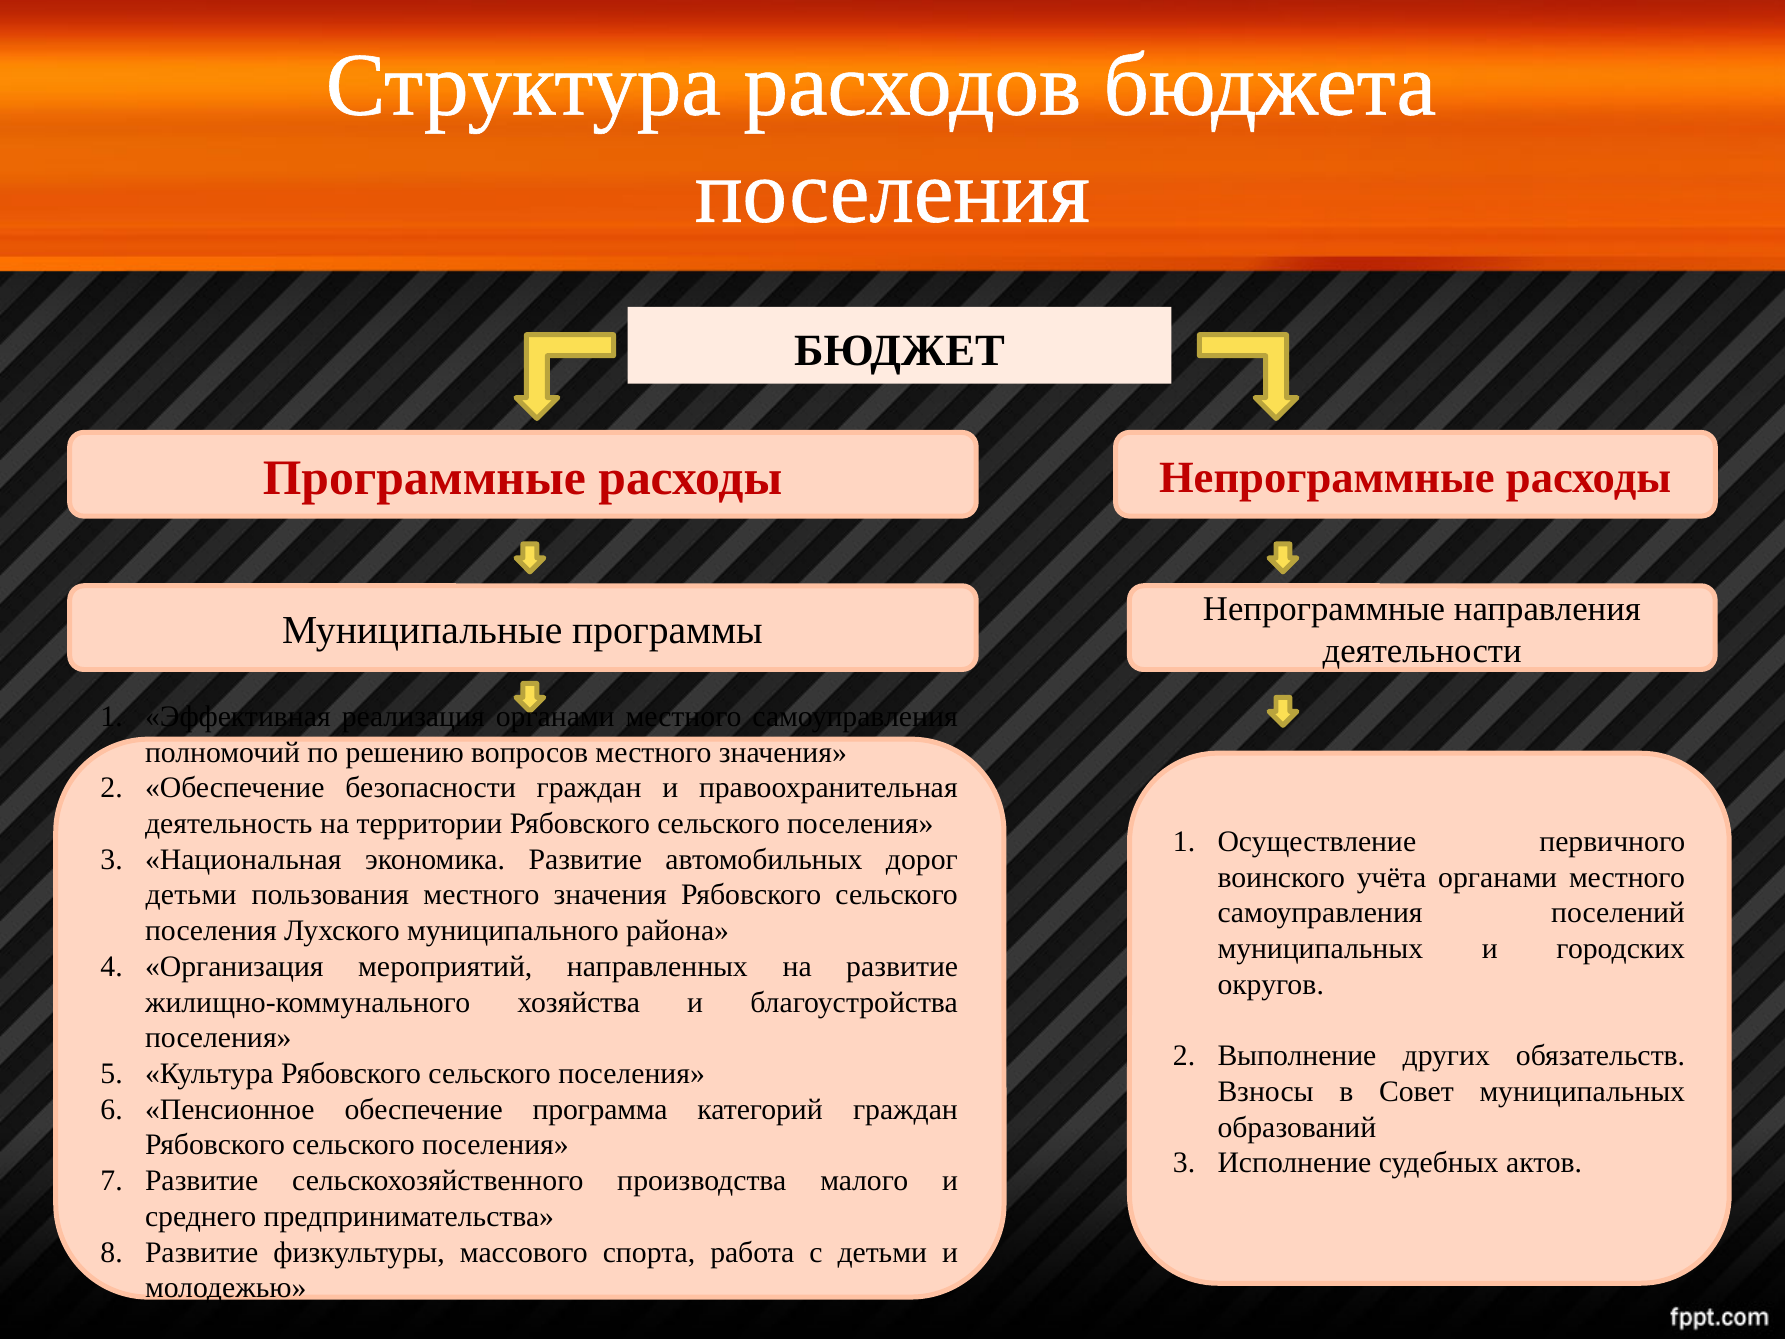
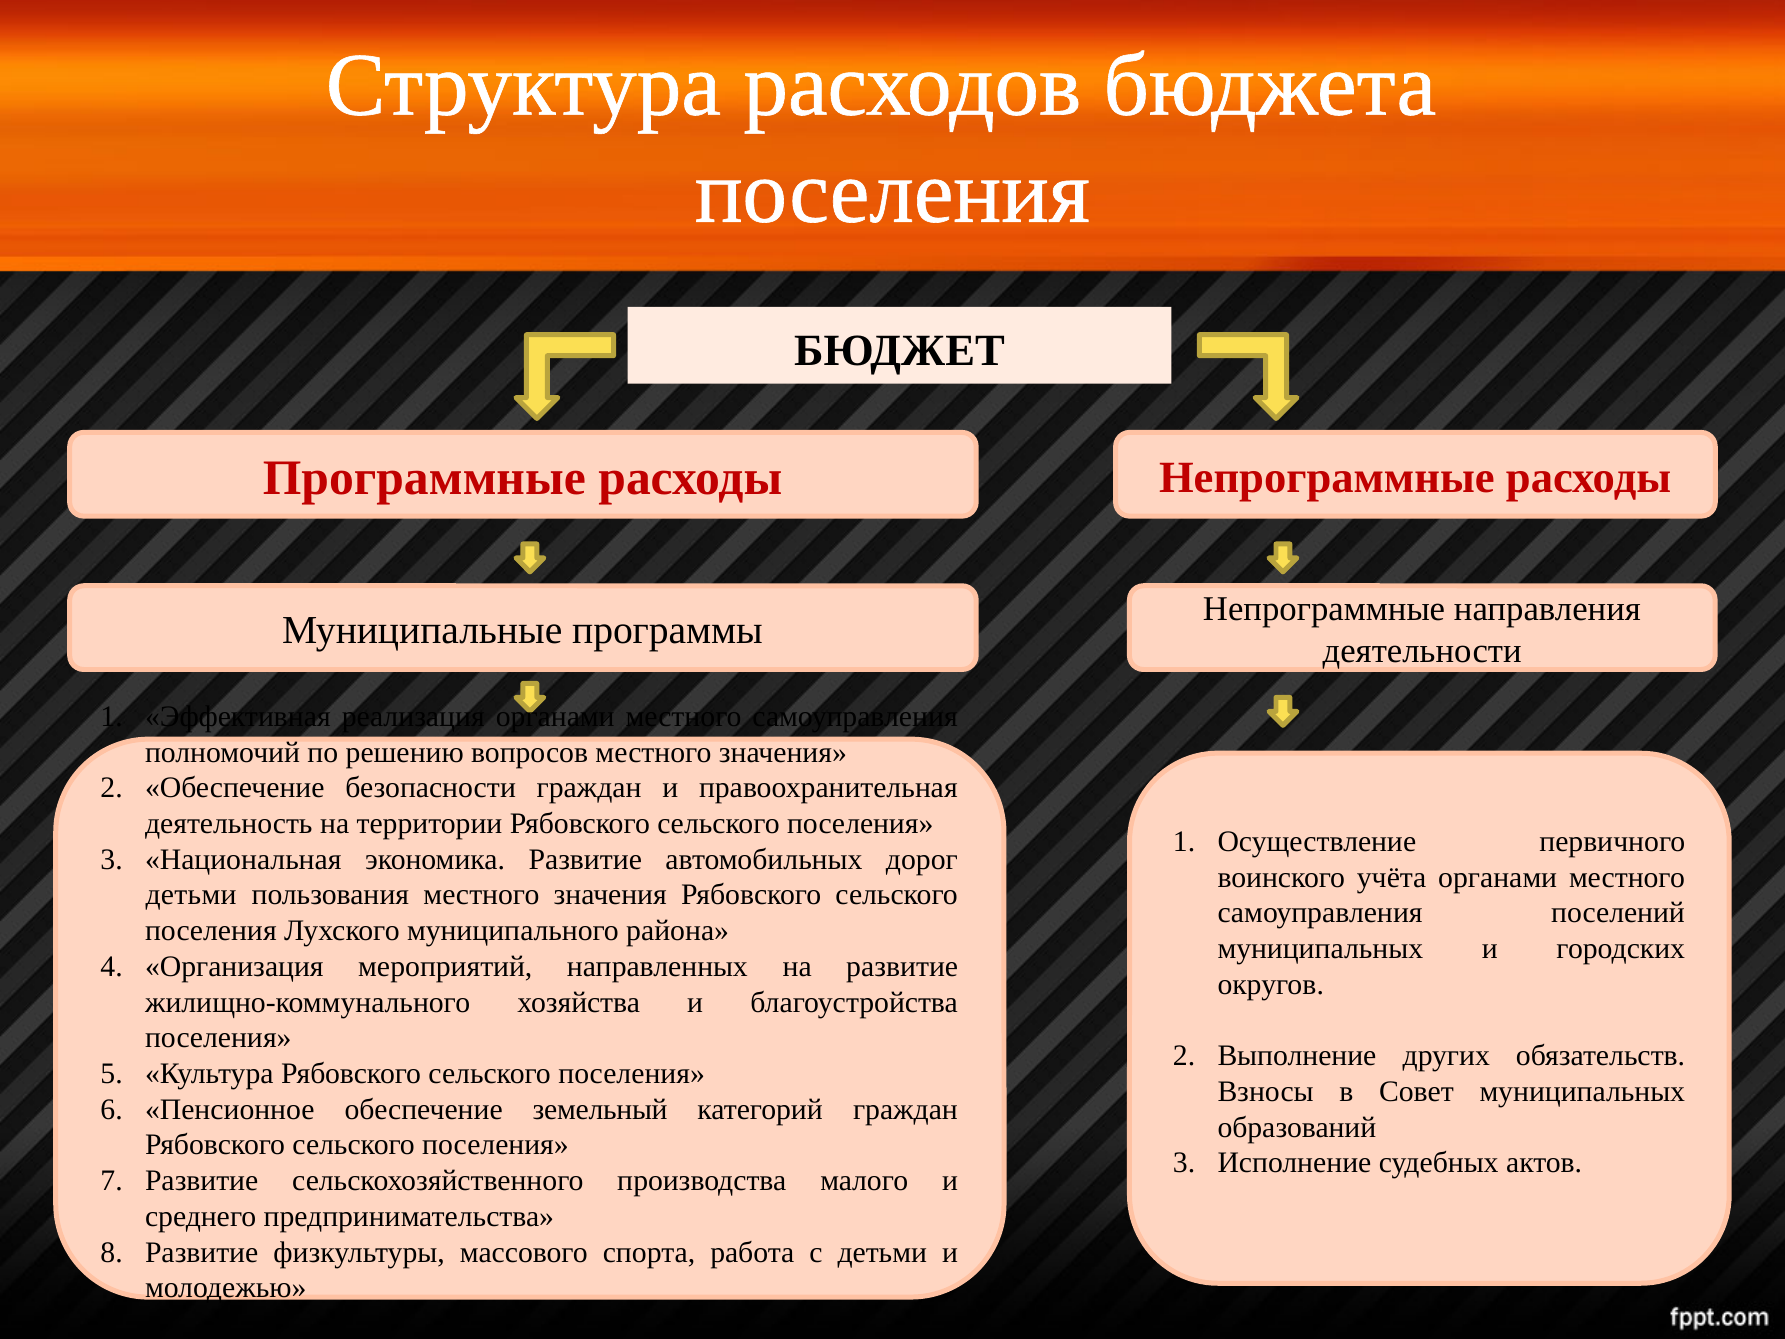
программа: программа -> земельный (600, 1109)
